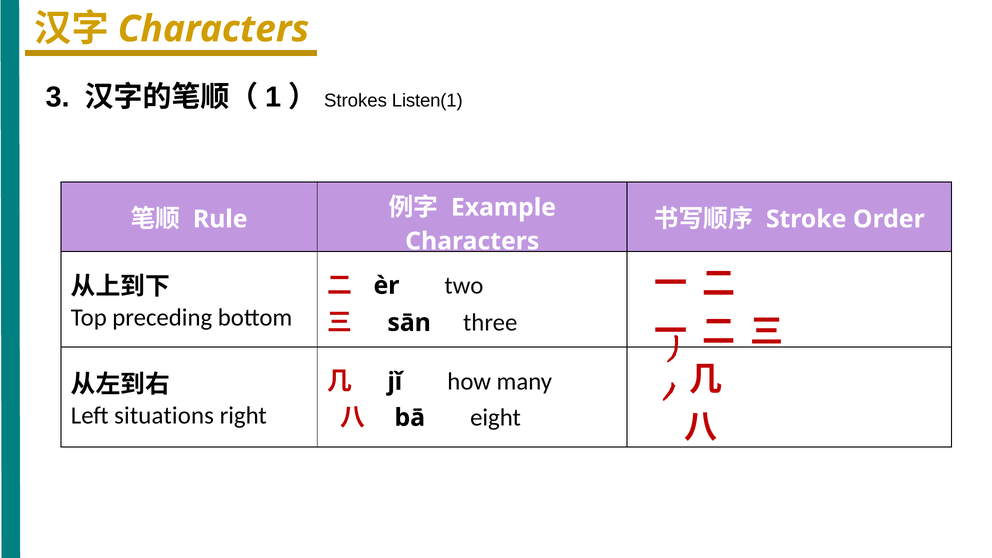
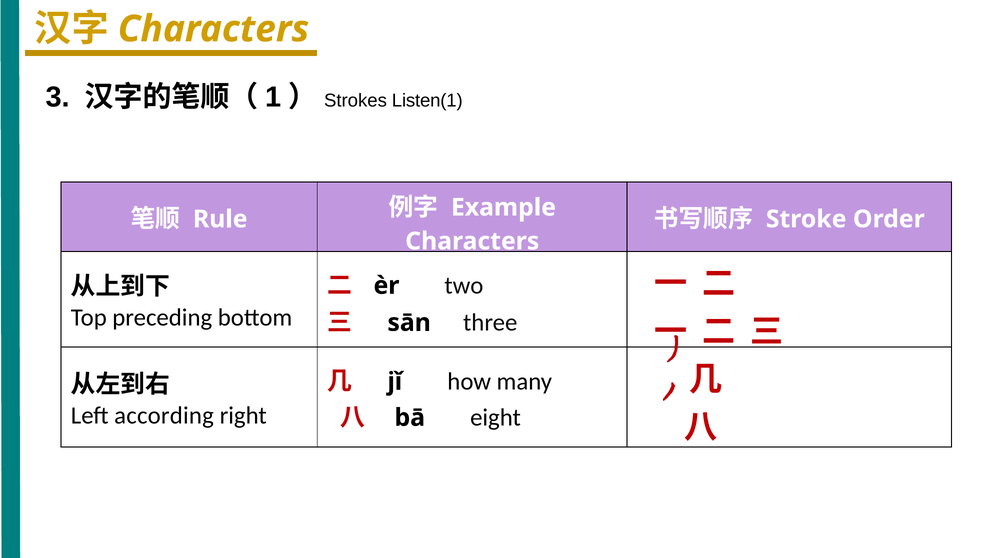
situations: situations -> according (164, 415)
